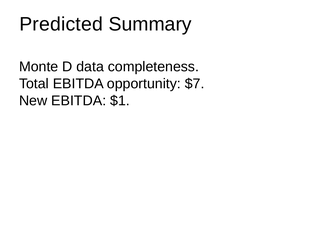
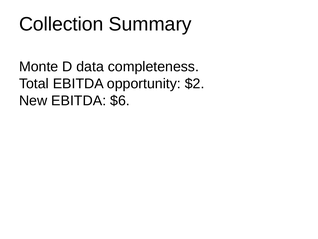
Predicted: Predicted -> Collection (61, 24)
$7: $7 -> $2 (195, 84)
$1: $1 -> $6 (120, 101)
